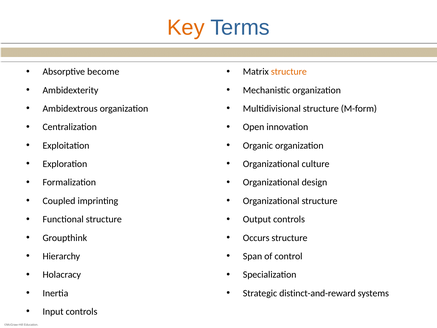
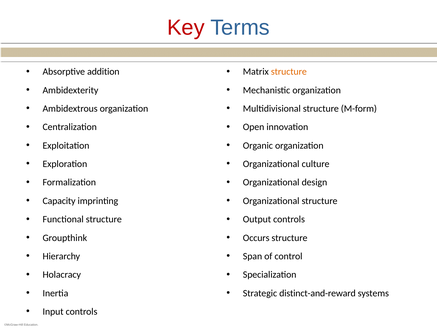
Key colour: orange -> red (186, 28)
become: become -> addition (103, 72)
Coupled: Coupled -> Capacity (59, 201)
